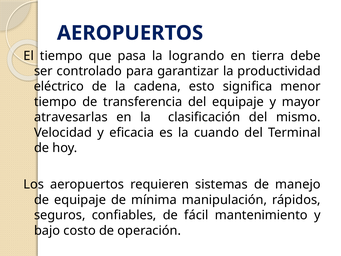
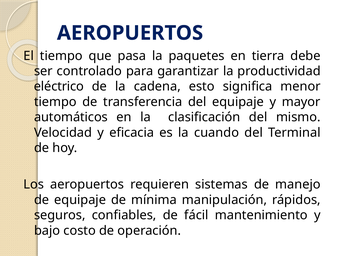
logrando: logrando -> paquetes (197, 56)
atravesarlas: atravesarlas -> automáticos (71, 117)
